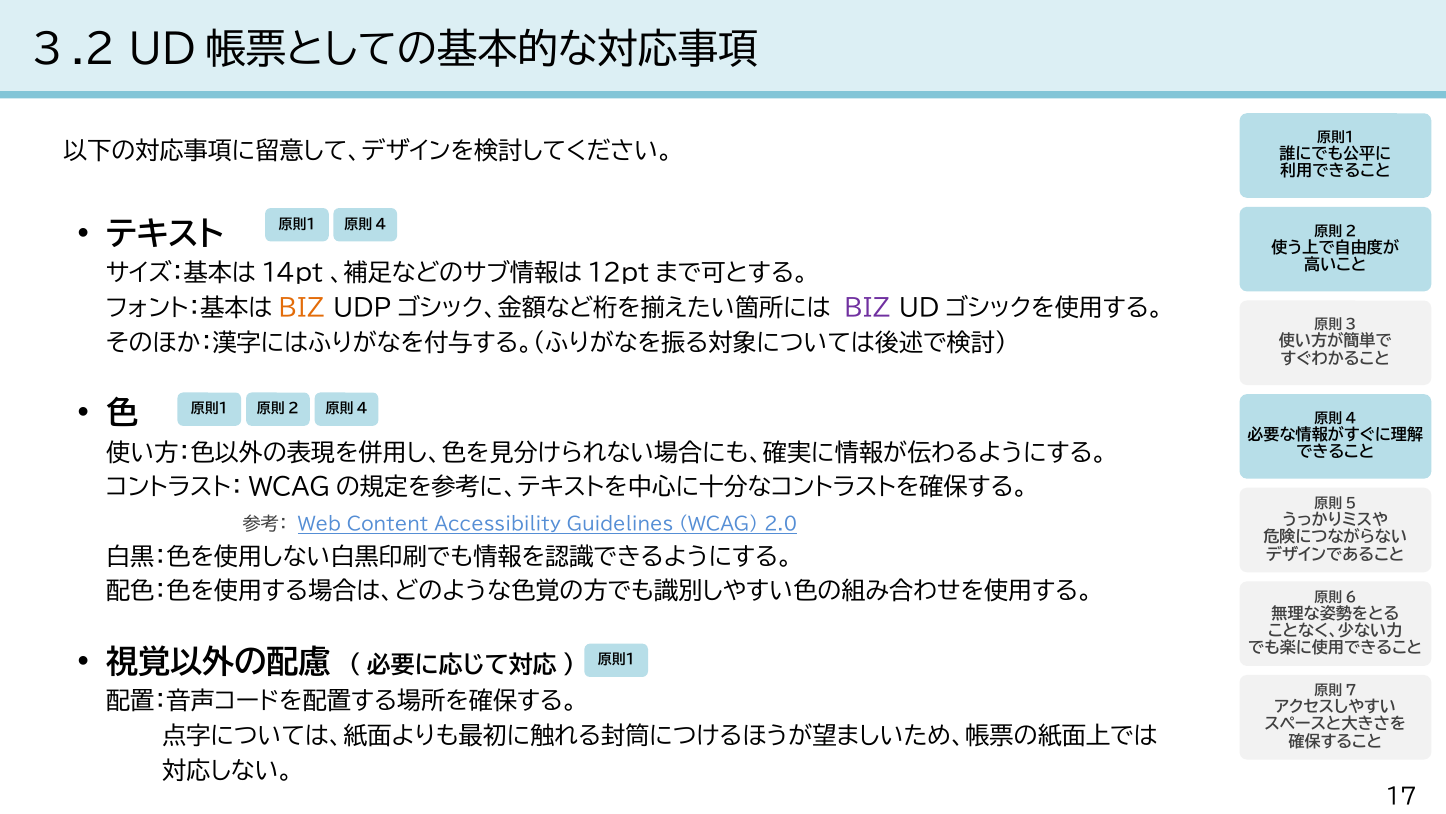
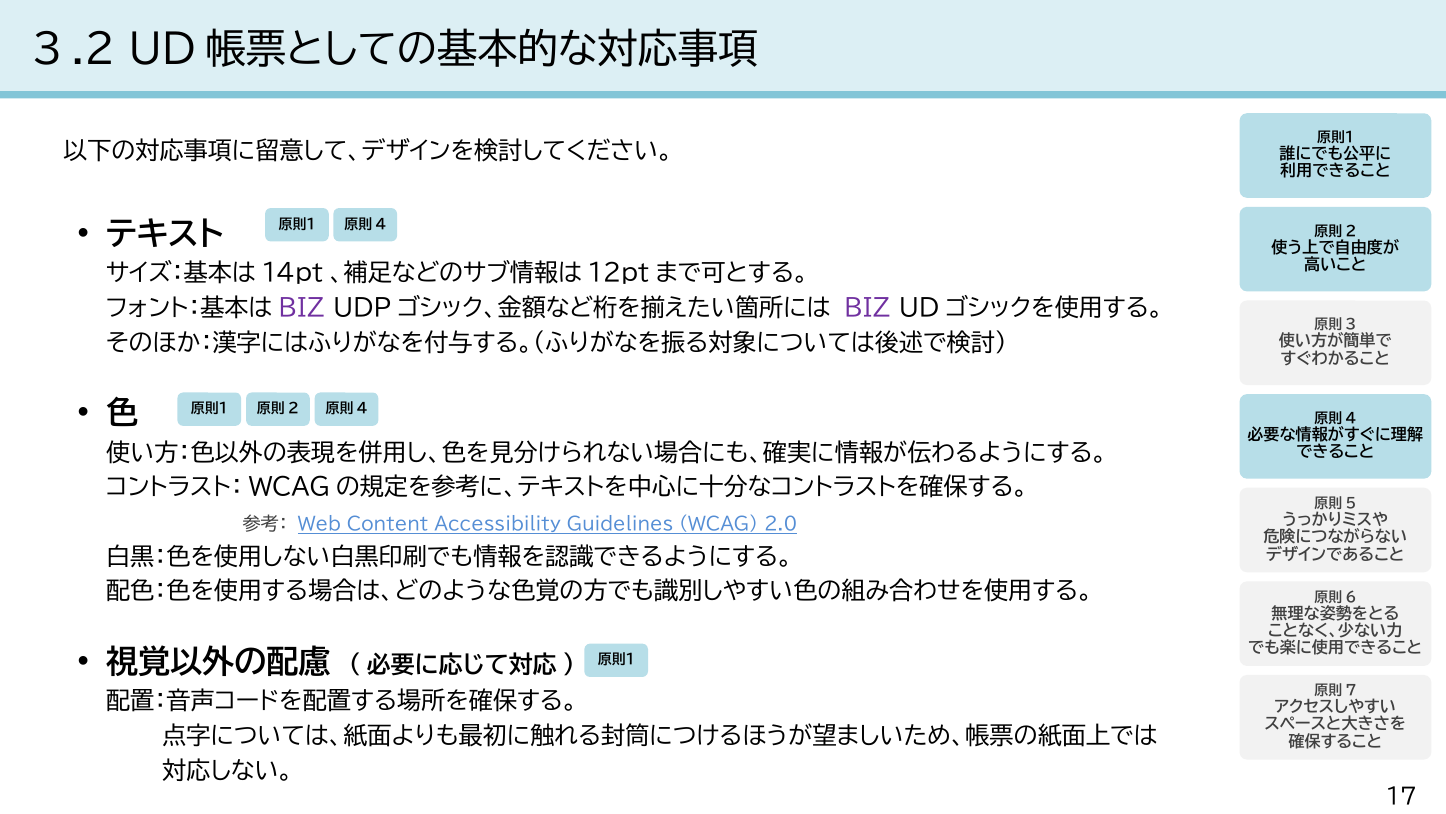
BIZ colour: orange -> purple (302, 308)
